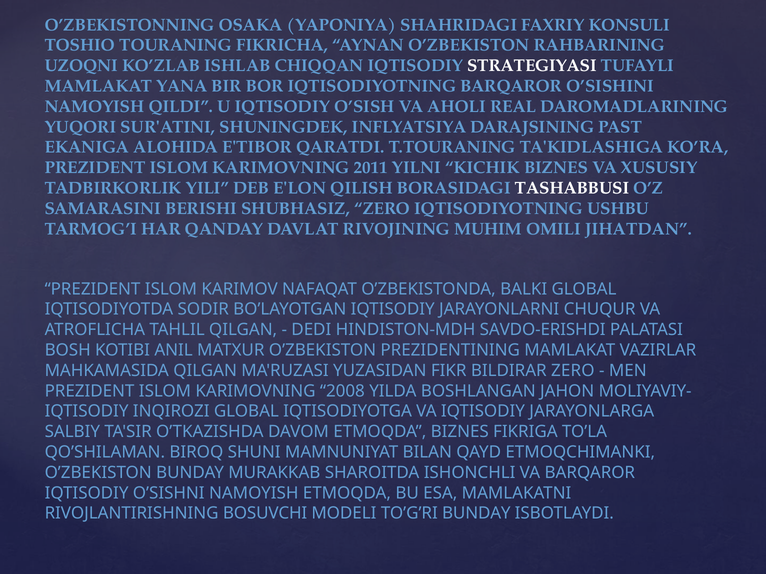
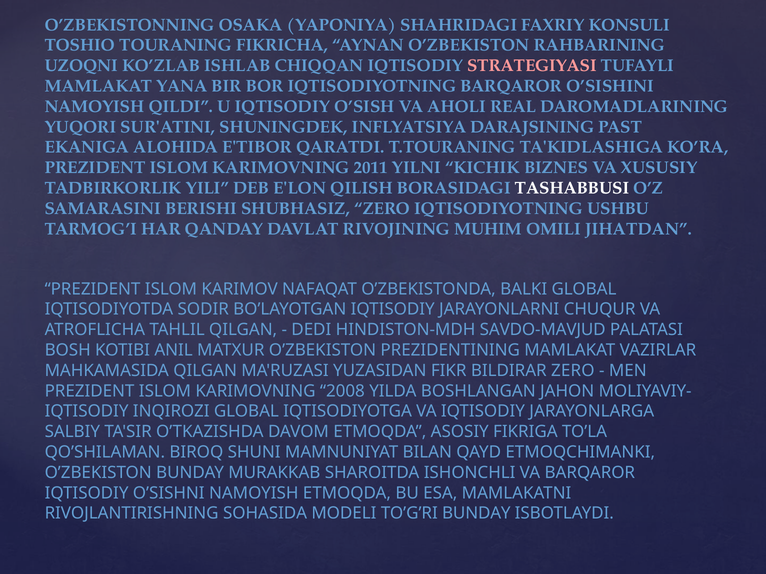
STRATEGIYASI colour: white -> pink (532, 66)
SAVDO-ERISHDI: SAVDO-ERISHDI -> SAVDO-MAVJUD (543, 330)
ETMOQDA BIZNES: BIZNES -> ASOSIY (460, 432)
BOSUVCHI: BOSUVCHI -> SOHASIDA (265, 514)
